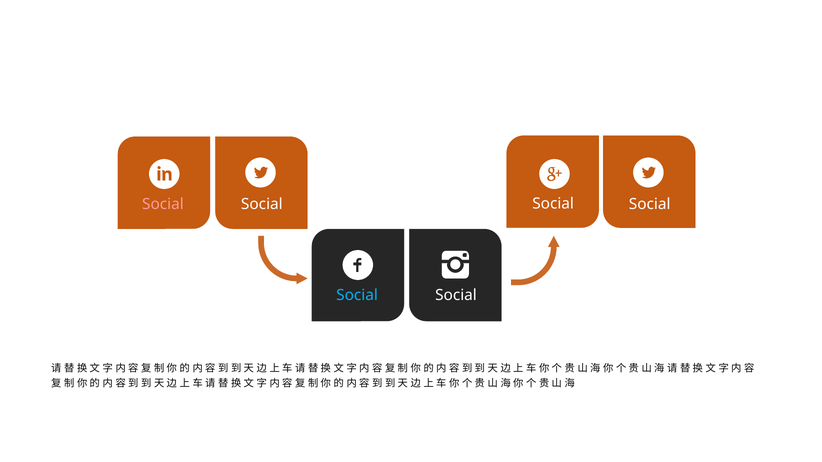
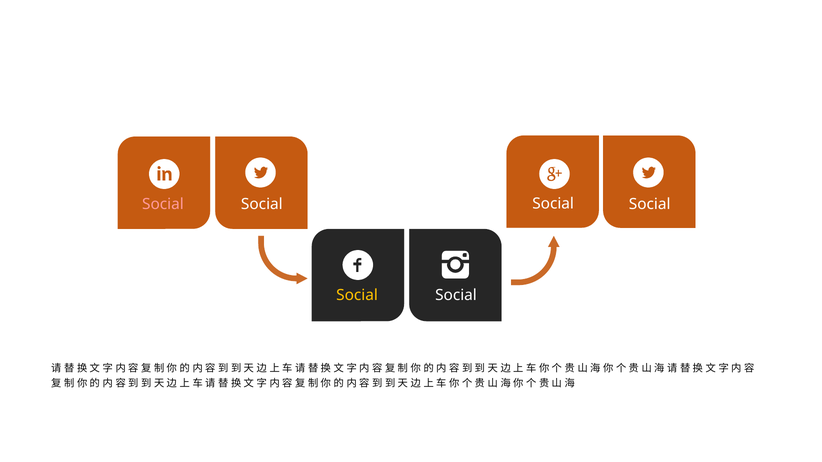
Social colour: light blue -> yellow (357, 295)
